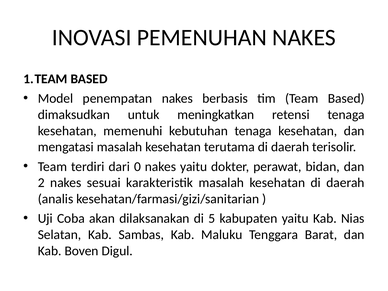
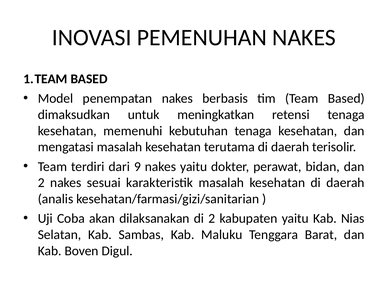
0: 0 -> 9 (137, 167)
di 5: 5 -> 2 (212, 219)
